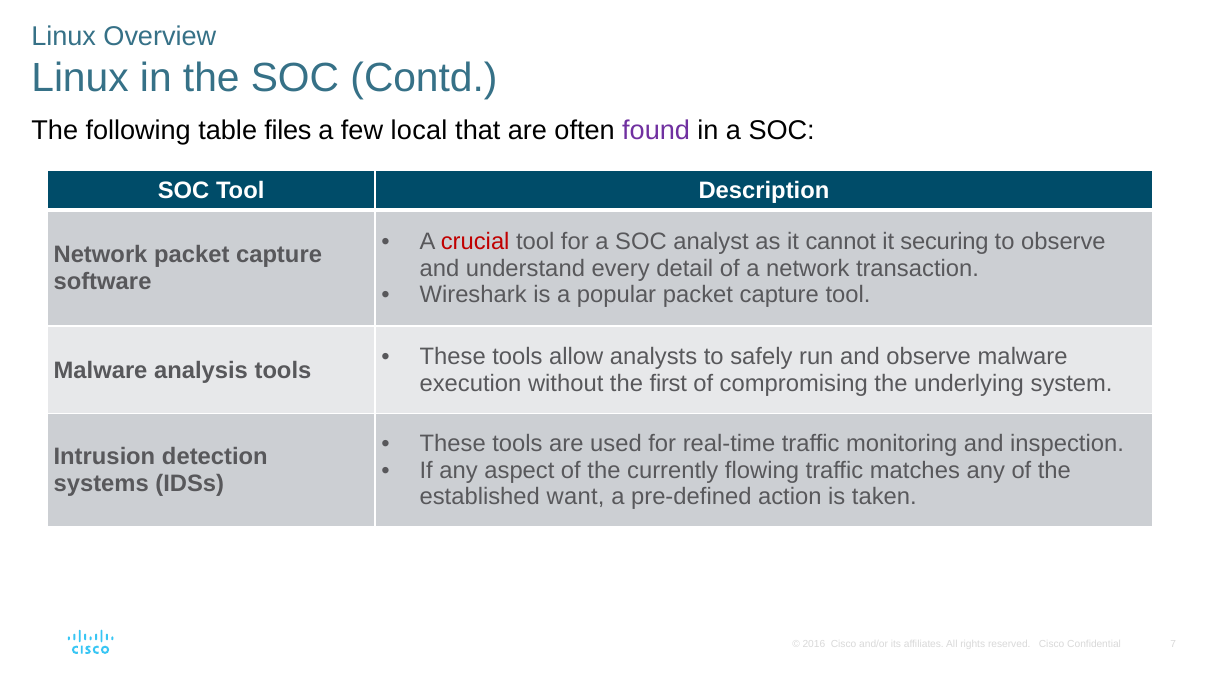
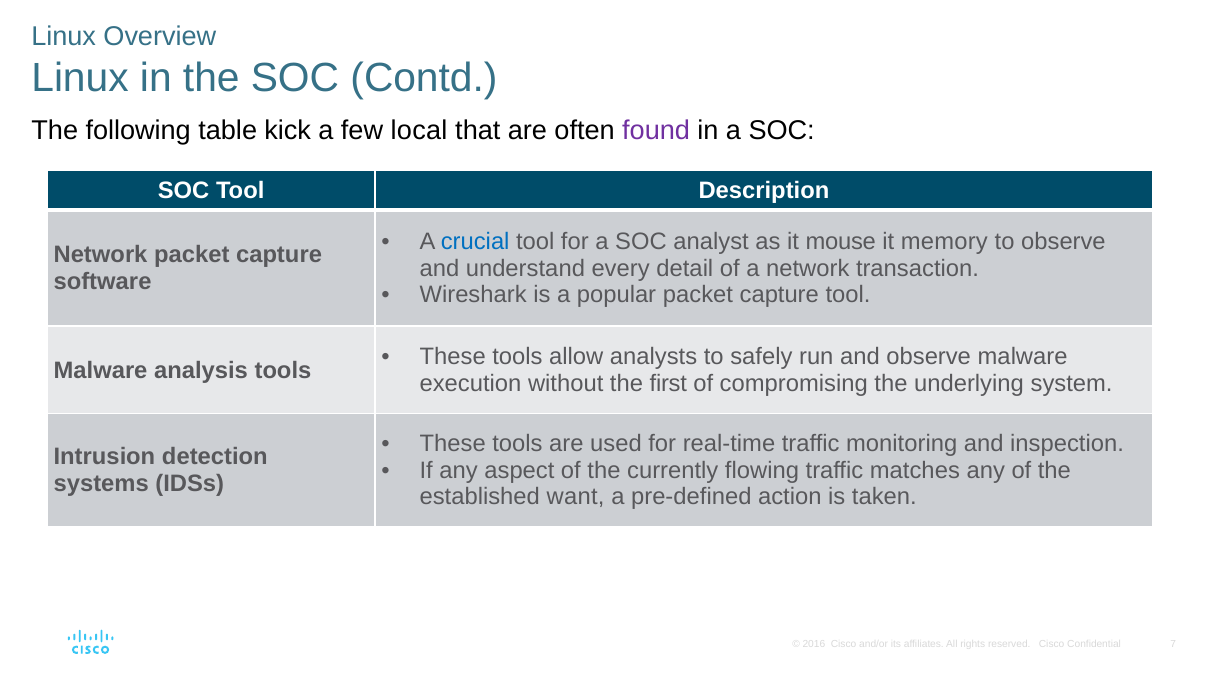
files: files -> kick (288, 131)
crucial colour: red -> blue (475, 242)
cannot: cannot -> mouse (841, 242)
securing: securing -> memory (944, 242)
